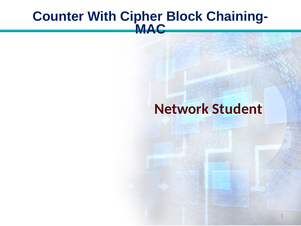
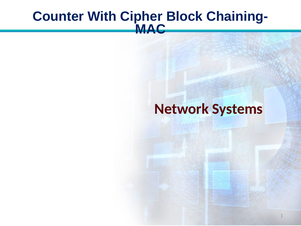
Student: Student -> Systems (237, 109)
